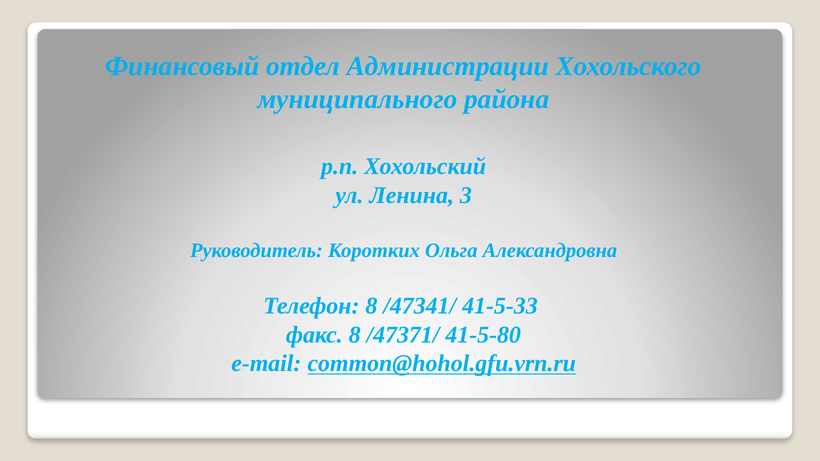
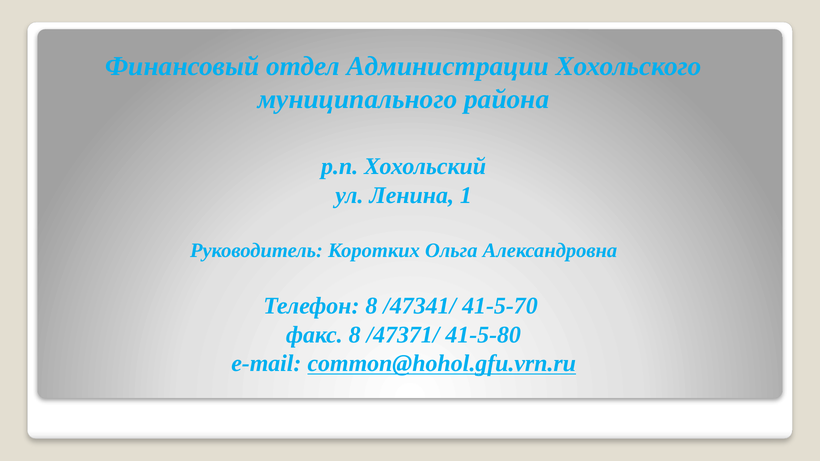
3: 3 -> 1 (466, 195)
41-5-33: 41-5-33 -> 41-5-70 (500, 306)
